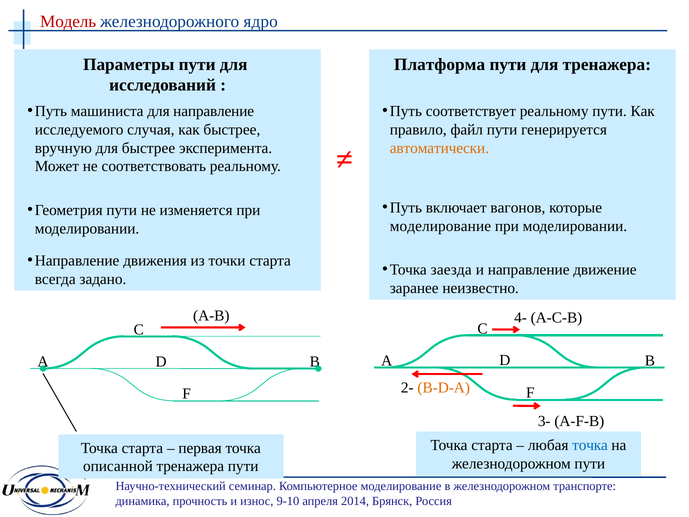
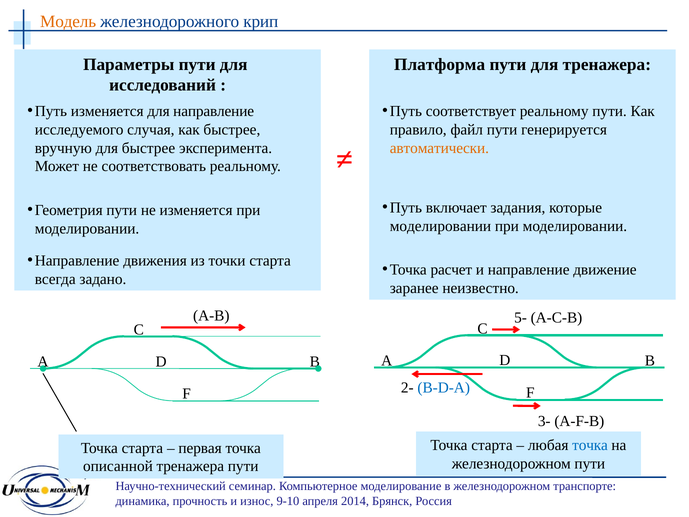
Модель colour: red -> orange (68, 22)
ядро: ядро -> крип (261, 22)
Путь машиниста: машиниста -> изменяется (107, 111)
вагонов: вагонов -> задания (518, 208)
моделирование: моделирование -> моделировании (440, 226)
заезда: заезда -> расчет (451, 270)
4-: 4- -> 5- (521, 318)
B-D-A colour: orange -> blue (444, 388)
